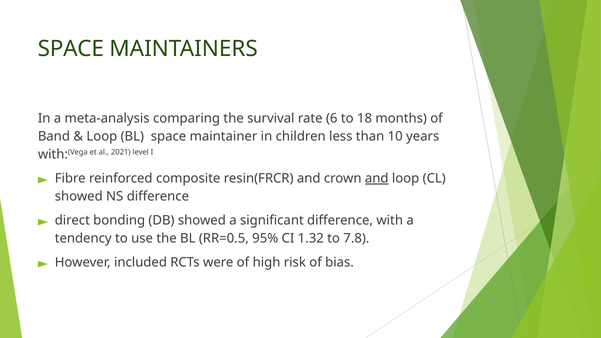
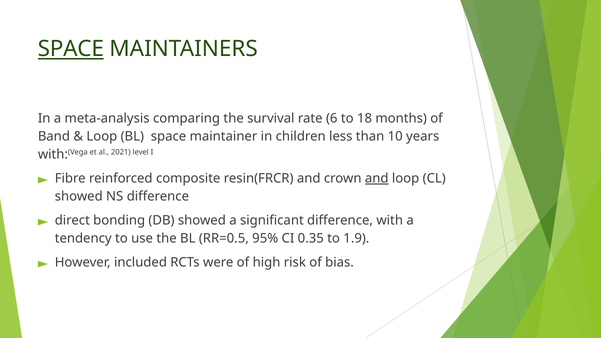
SPACE underline: none -> present (71, 49)
1.32: 1.32 -> 0.35 (311, 238)
7.8: 7.8 -> 1.9 (356, 238)
